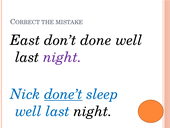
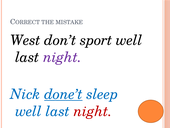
East: East -> West (25, 40)
done: done -> sport (96, 40)
night colour: black -> red (93, 111)
